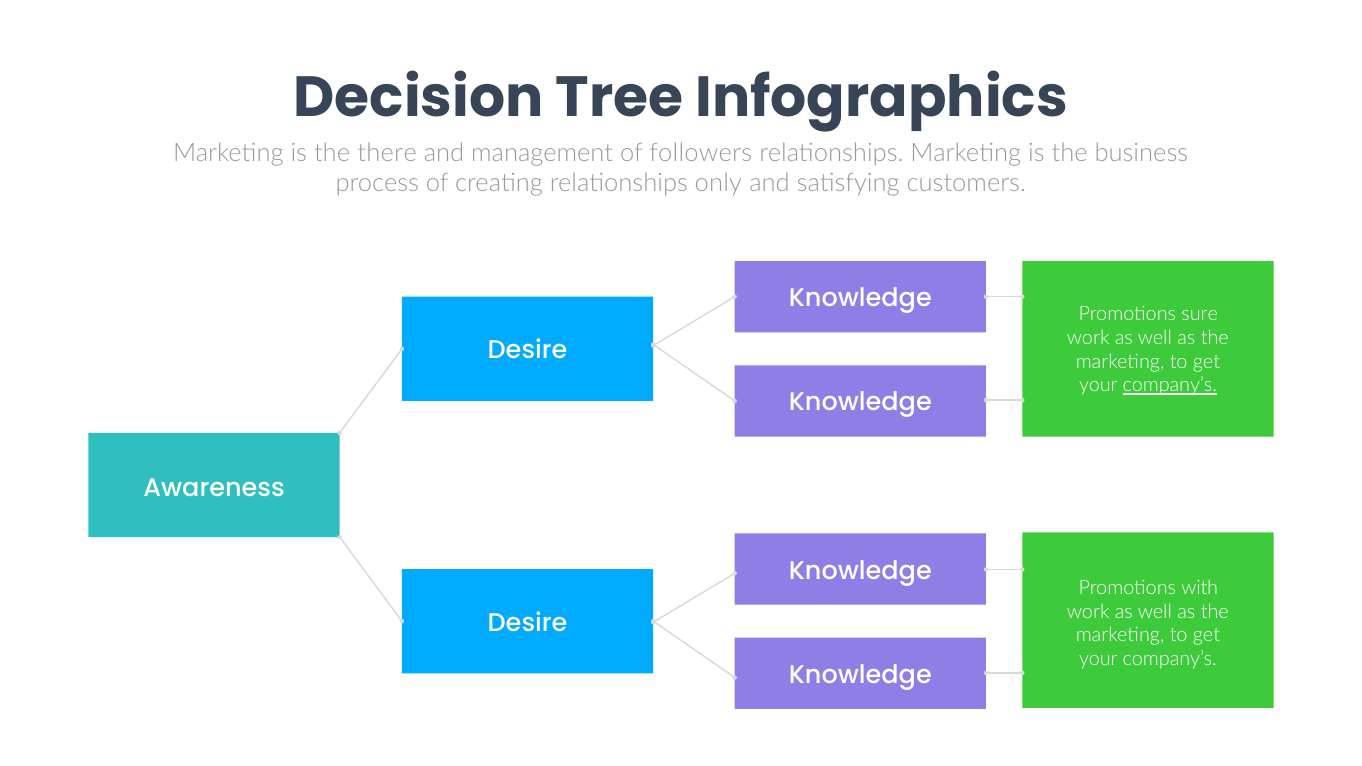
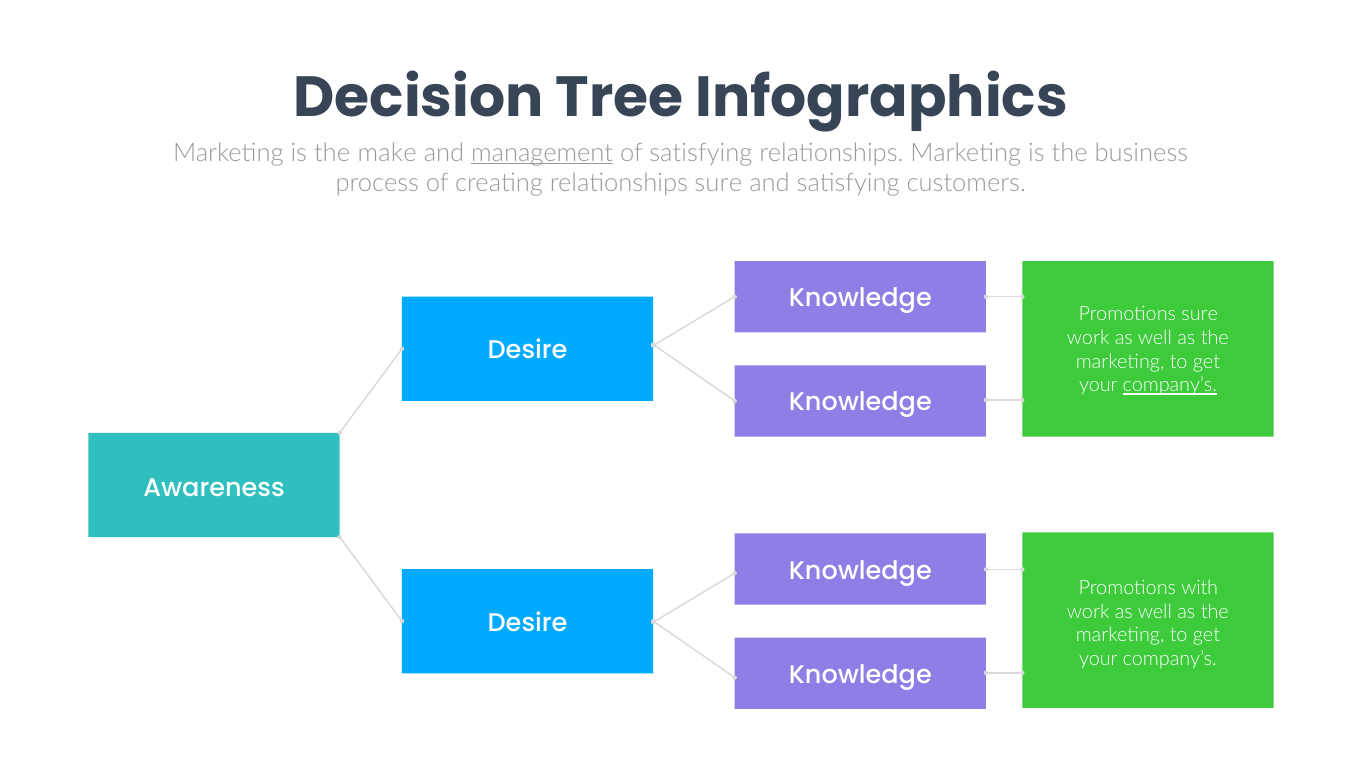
there: there -> make (387, 153)
management underline: none -> present (542, 153)
of followers: followers -> satisfying (701, 153)
relationships only: only -> sure (718, 183)
